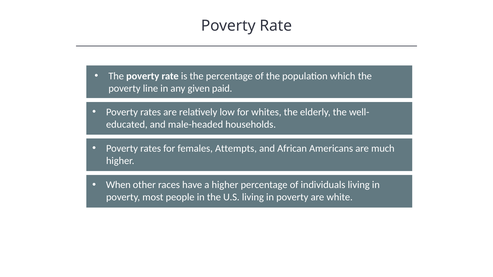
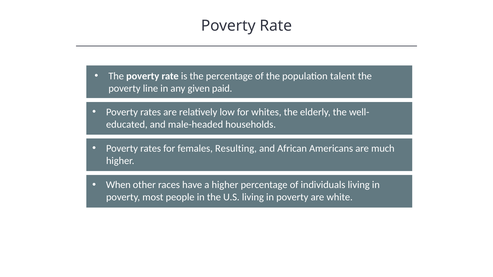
which: which -> talent (343, 76)
Attempts: Attempts -> Resulting (236, 149)
